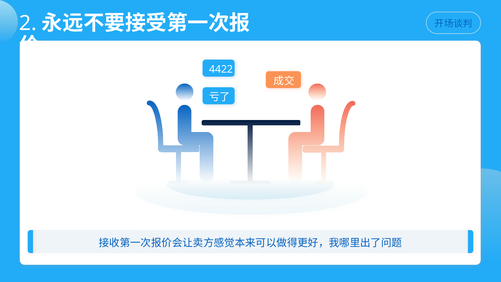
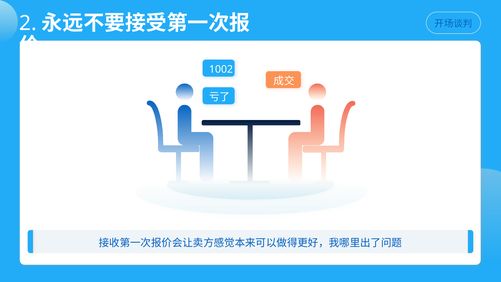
4422: 4422 -> 1002 (221, 69)
